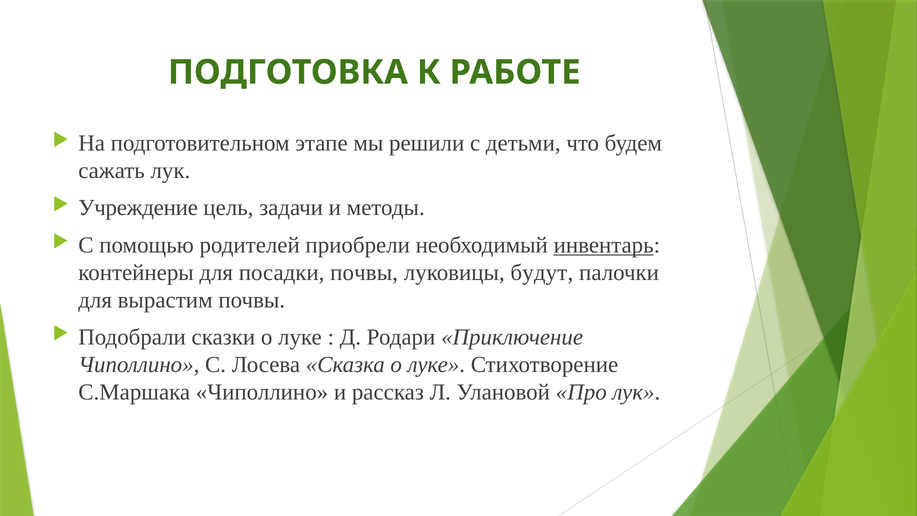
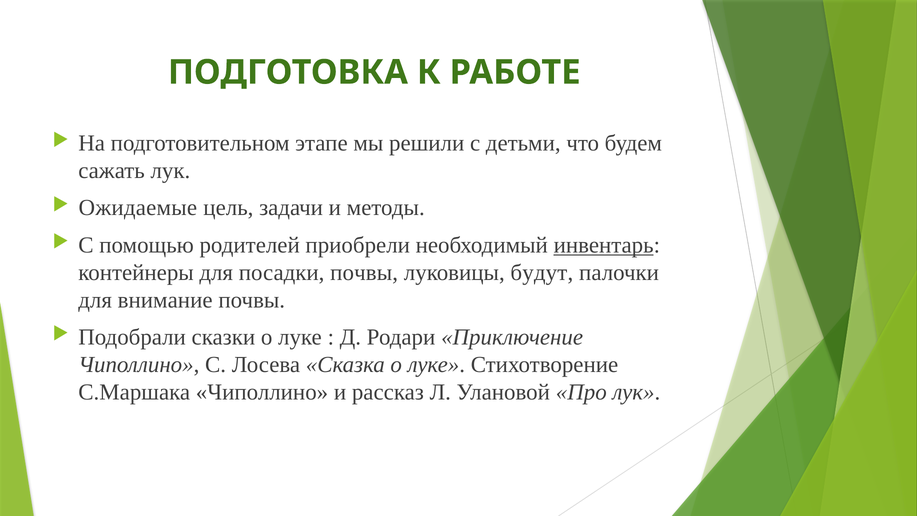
Учреждение: Учреждение -> Ожидаемые (138, 208)
вырастим: вырастим -> внимание (165, 300)
